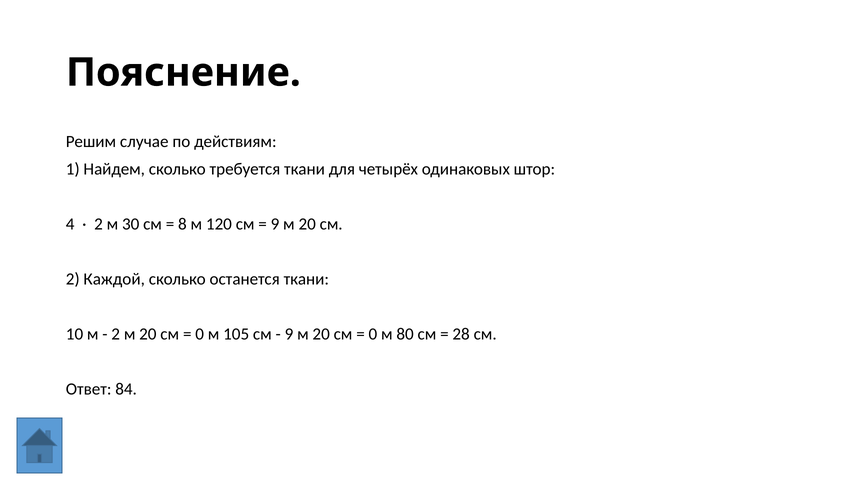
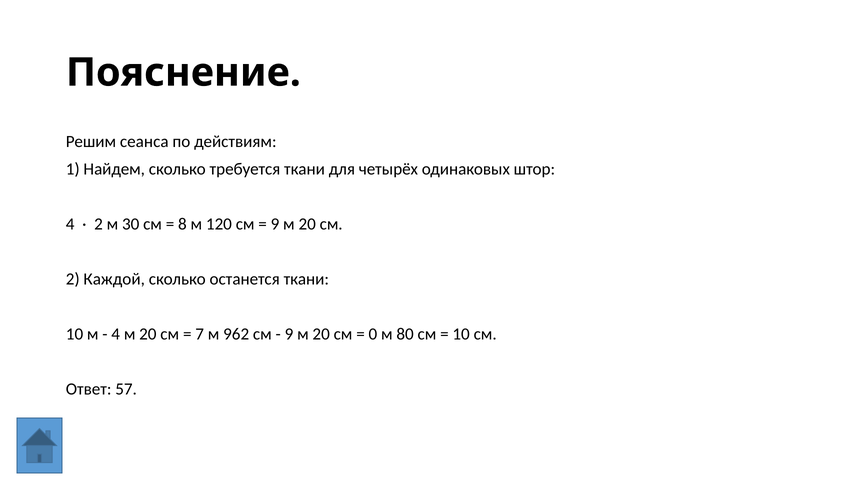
случае: случае -> сеанса (144, 142)
2: 2 -> 4 (116, 334)
0: 0 -> 7 (200, 334)
105: 105 -> 962 (236, 334)
28: 28 -> 10 (461, 334)
84: 84 -> 57 (126, 389)
